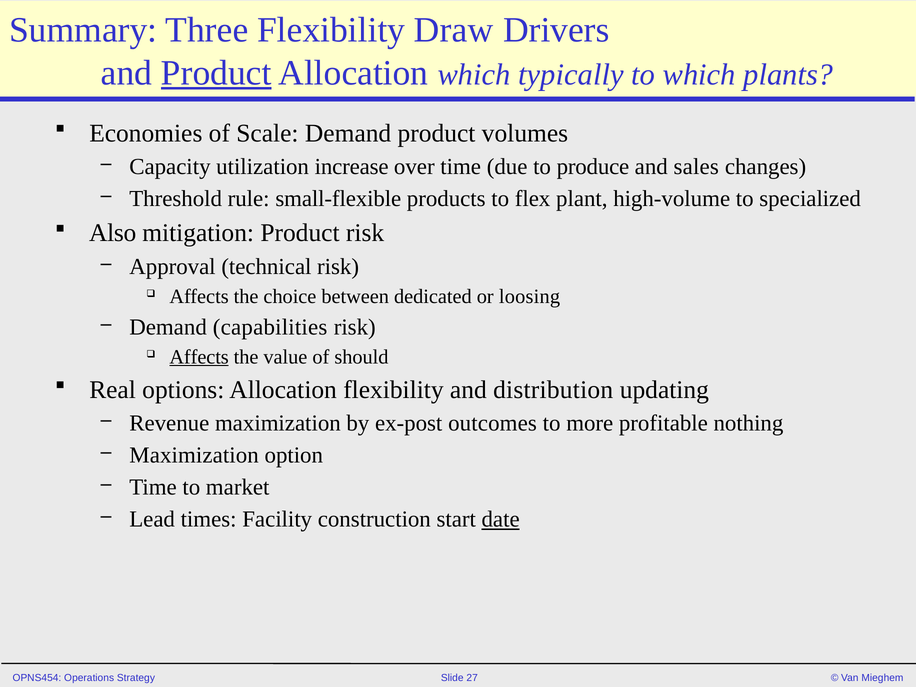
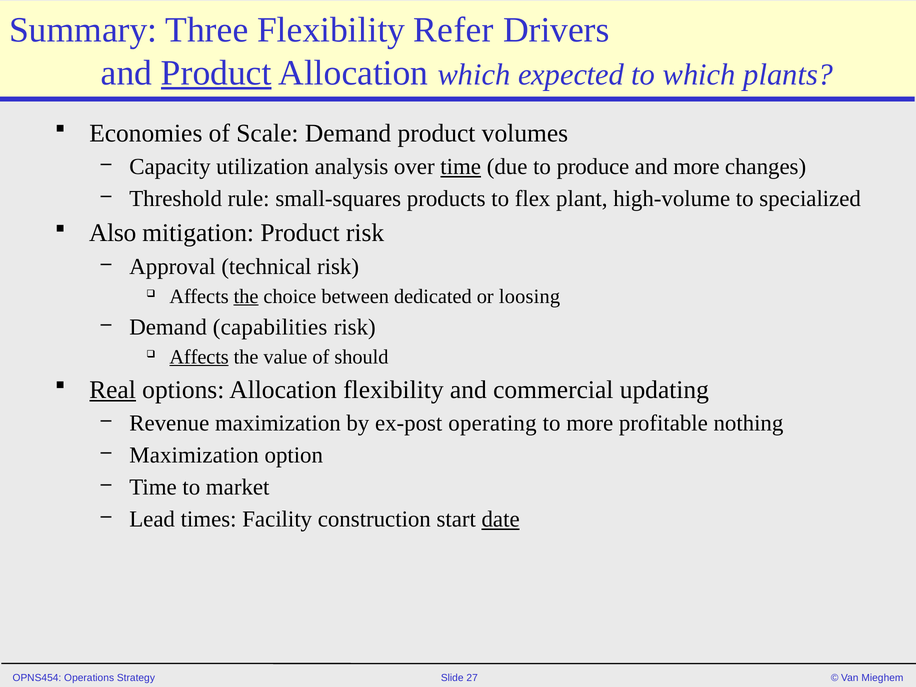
Draw: Draw -> Refer (454, 30)
typically: typically -> expected (571, 75)
increase: increase -> analysis (352, 167)
time underline: none -> present (461, 167)
and sales: sales -> more (696, 167)
small-flexible: small-flexible -> small-squares (338, 199)
the underline: none -> present (246, 296)
Real underline: none -> present (113, 390)
distribution: distribution -> commercial (553, 390)
outcomes: outcomes -> operating (492, 423)
